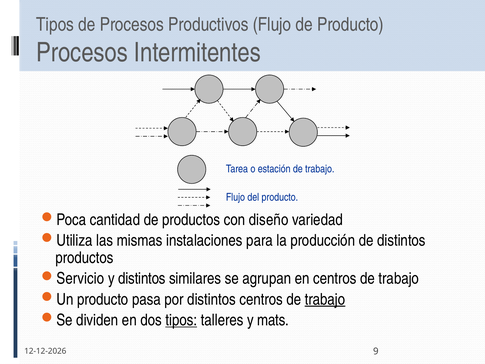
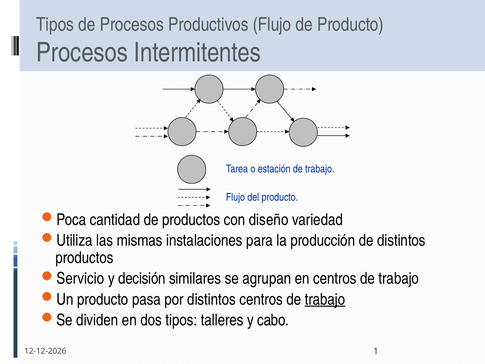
y distintos: distintos -> decisión (142, 278)
tipos underline: present -> none (181, 320)
mats: mats -> cabo (273, 320)
9: 9 -> 1 (376, 351)
